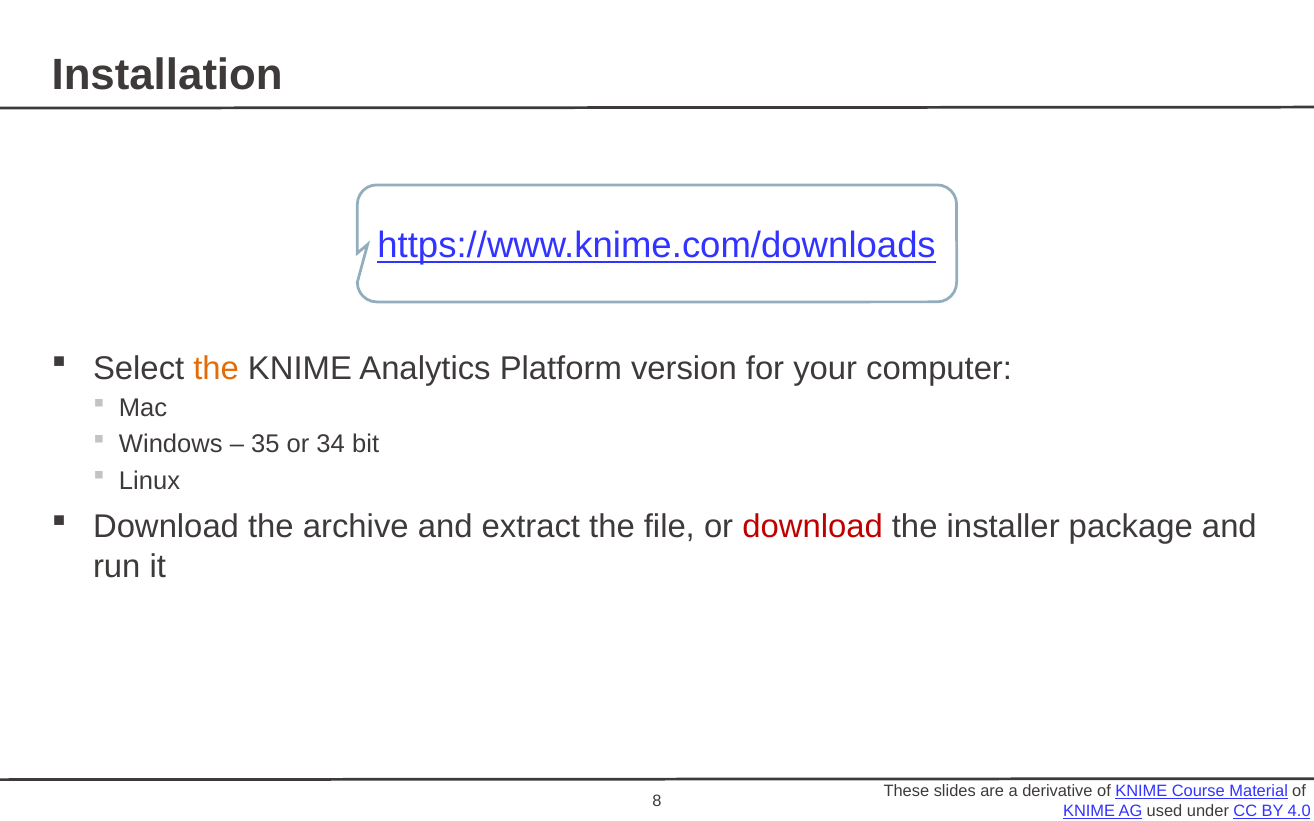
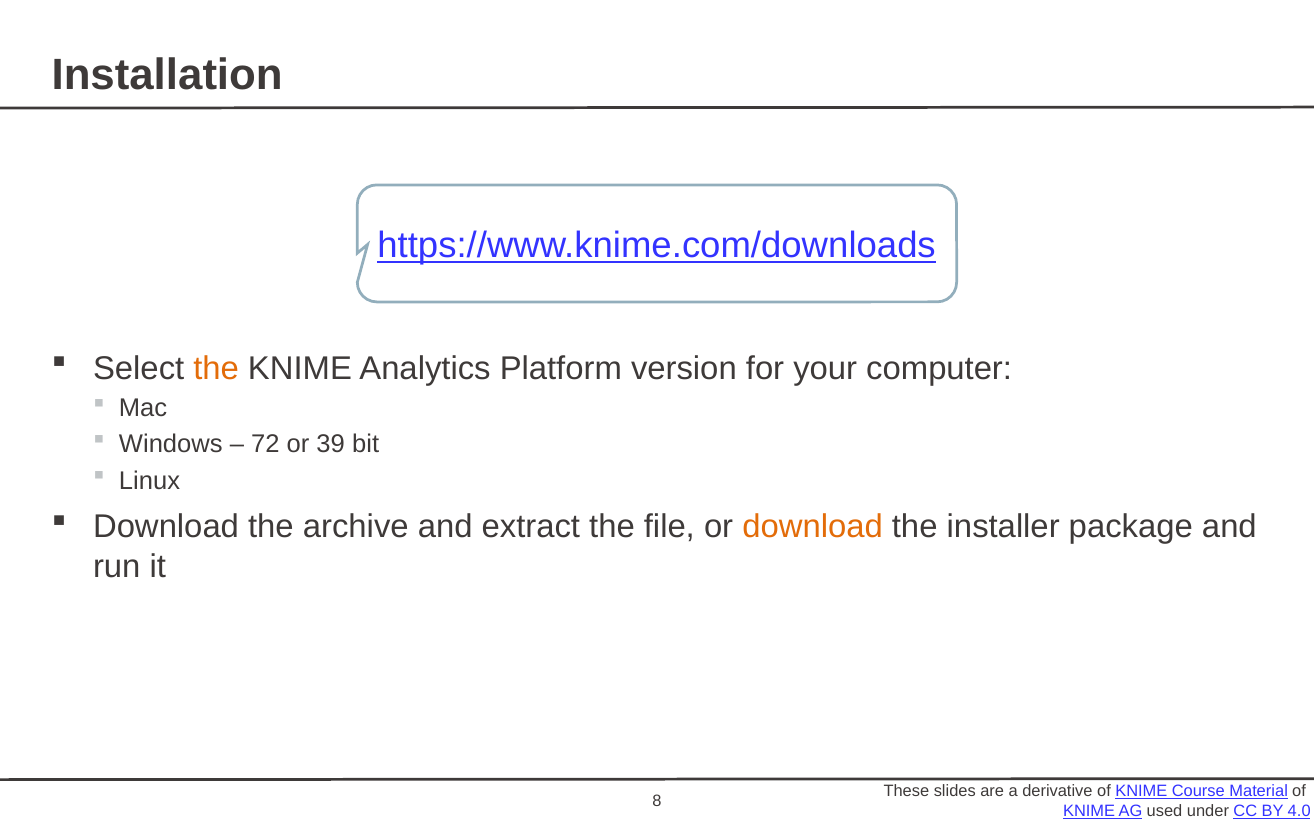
35: 35 -> 72 (265, 445)
34: 34 -> 39 (331, 445)
download colour: red -> orange (813, 527)
